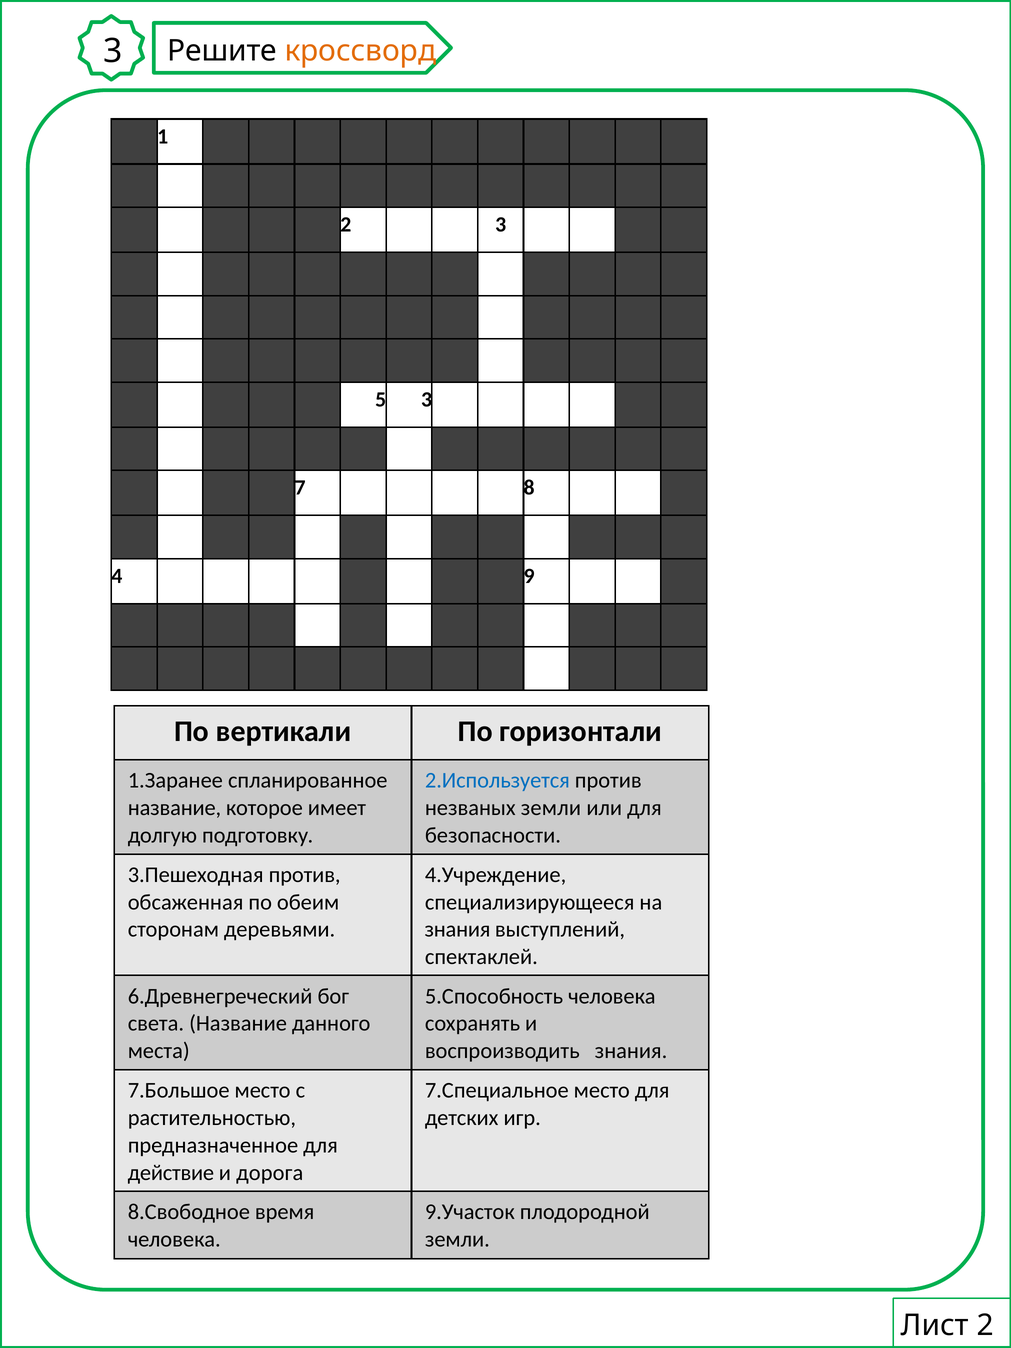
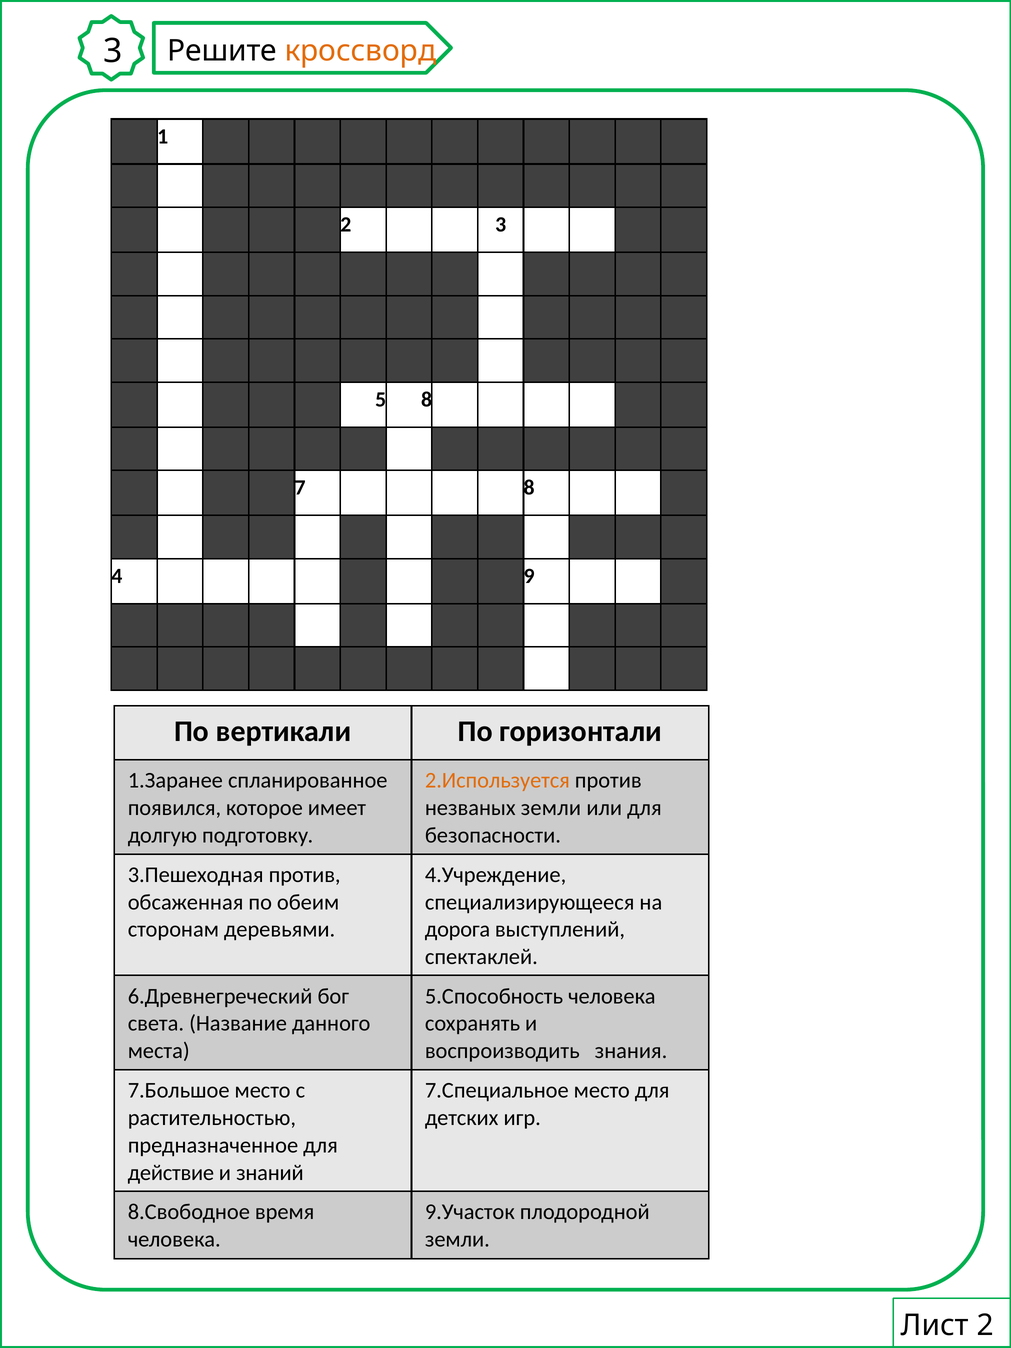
5 3: 3 -> 8 (427, 399)
2.Используется colour: blue -> orange (497, 780)
название: название -> появился (174, 808)
знания: знания -> дорога (458, 930)
дорога: дорога -> знаний (270, 1173)
